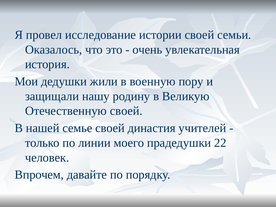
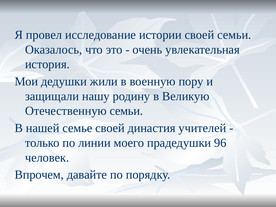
Отечественную своей: своей -> семьи (126, 111)
22: 22 -> 96 (220, 143)
